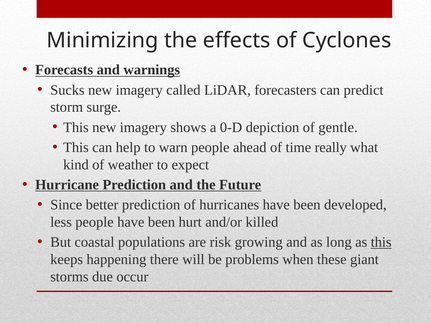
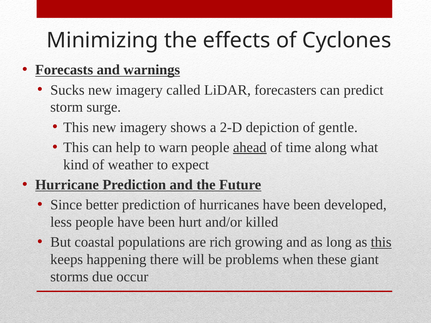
0-D: 0-D -> 2-D (231, 127)
ahead underline: none -> present (250, 148)
really: really -> along (331, 148)
risk: risk -> rich (221, 242)
